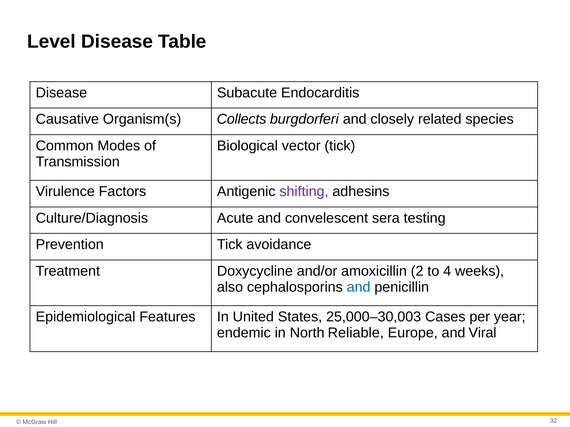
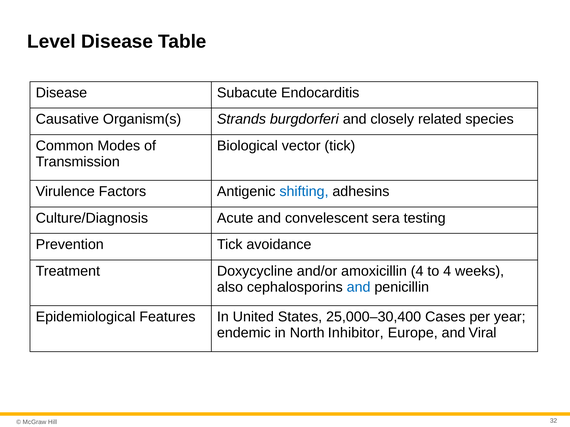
Collects: Collects -> Strands (241, 119)
shifting colour: purple -> blue (304, 192)
amoxicillin 2: 2 -> 4 (417, 271)
25,000–30,003: 25,000–30,003 -> 25,000–30,400 (374, 317)
Reliable: Reliable -> Inhibitor (356, 333)
